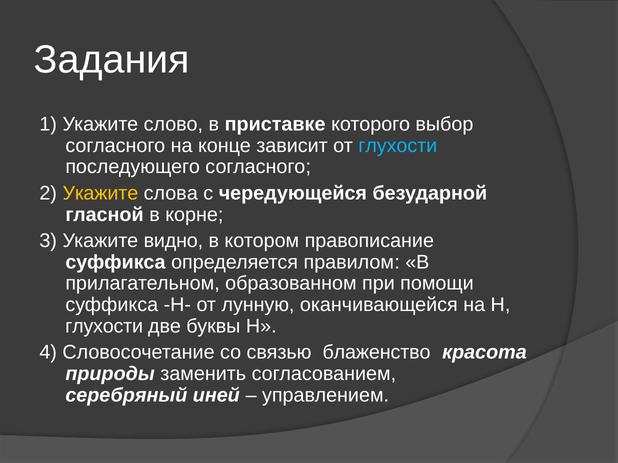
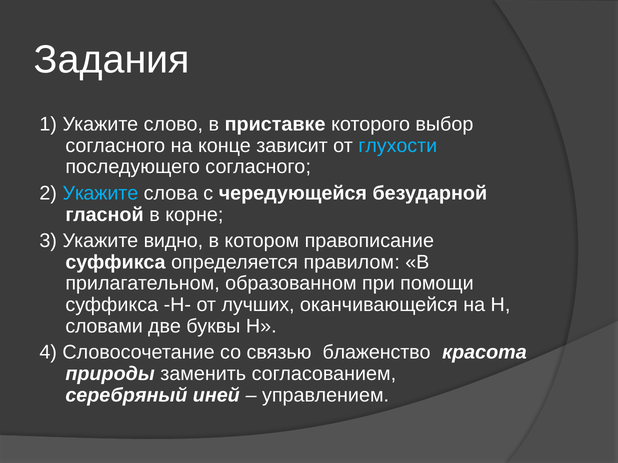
Укажите colour: yellow -> light blue (100, 193)
лунную: лунную -> лучших (258, 305)
глухости: глухости -> словами (104, 326)
